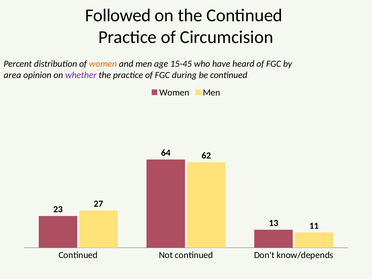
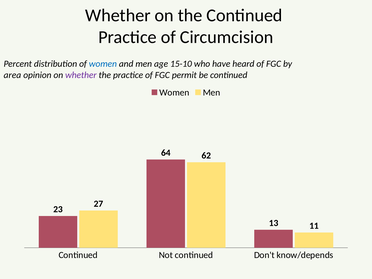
Followed: Followed -> Whether (118, 15)
women colour: orange -> blue (103, 64)
15-45: 15-45 -> 15-10 (181, 64)
during: during -> permit (184, 75)
